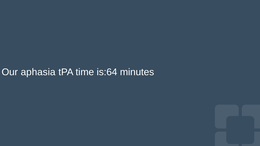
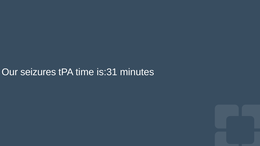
aphasia: aphasia -> seizures (38, 72)
is:64: is:64 -> is:31 (107, 72)
